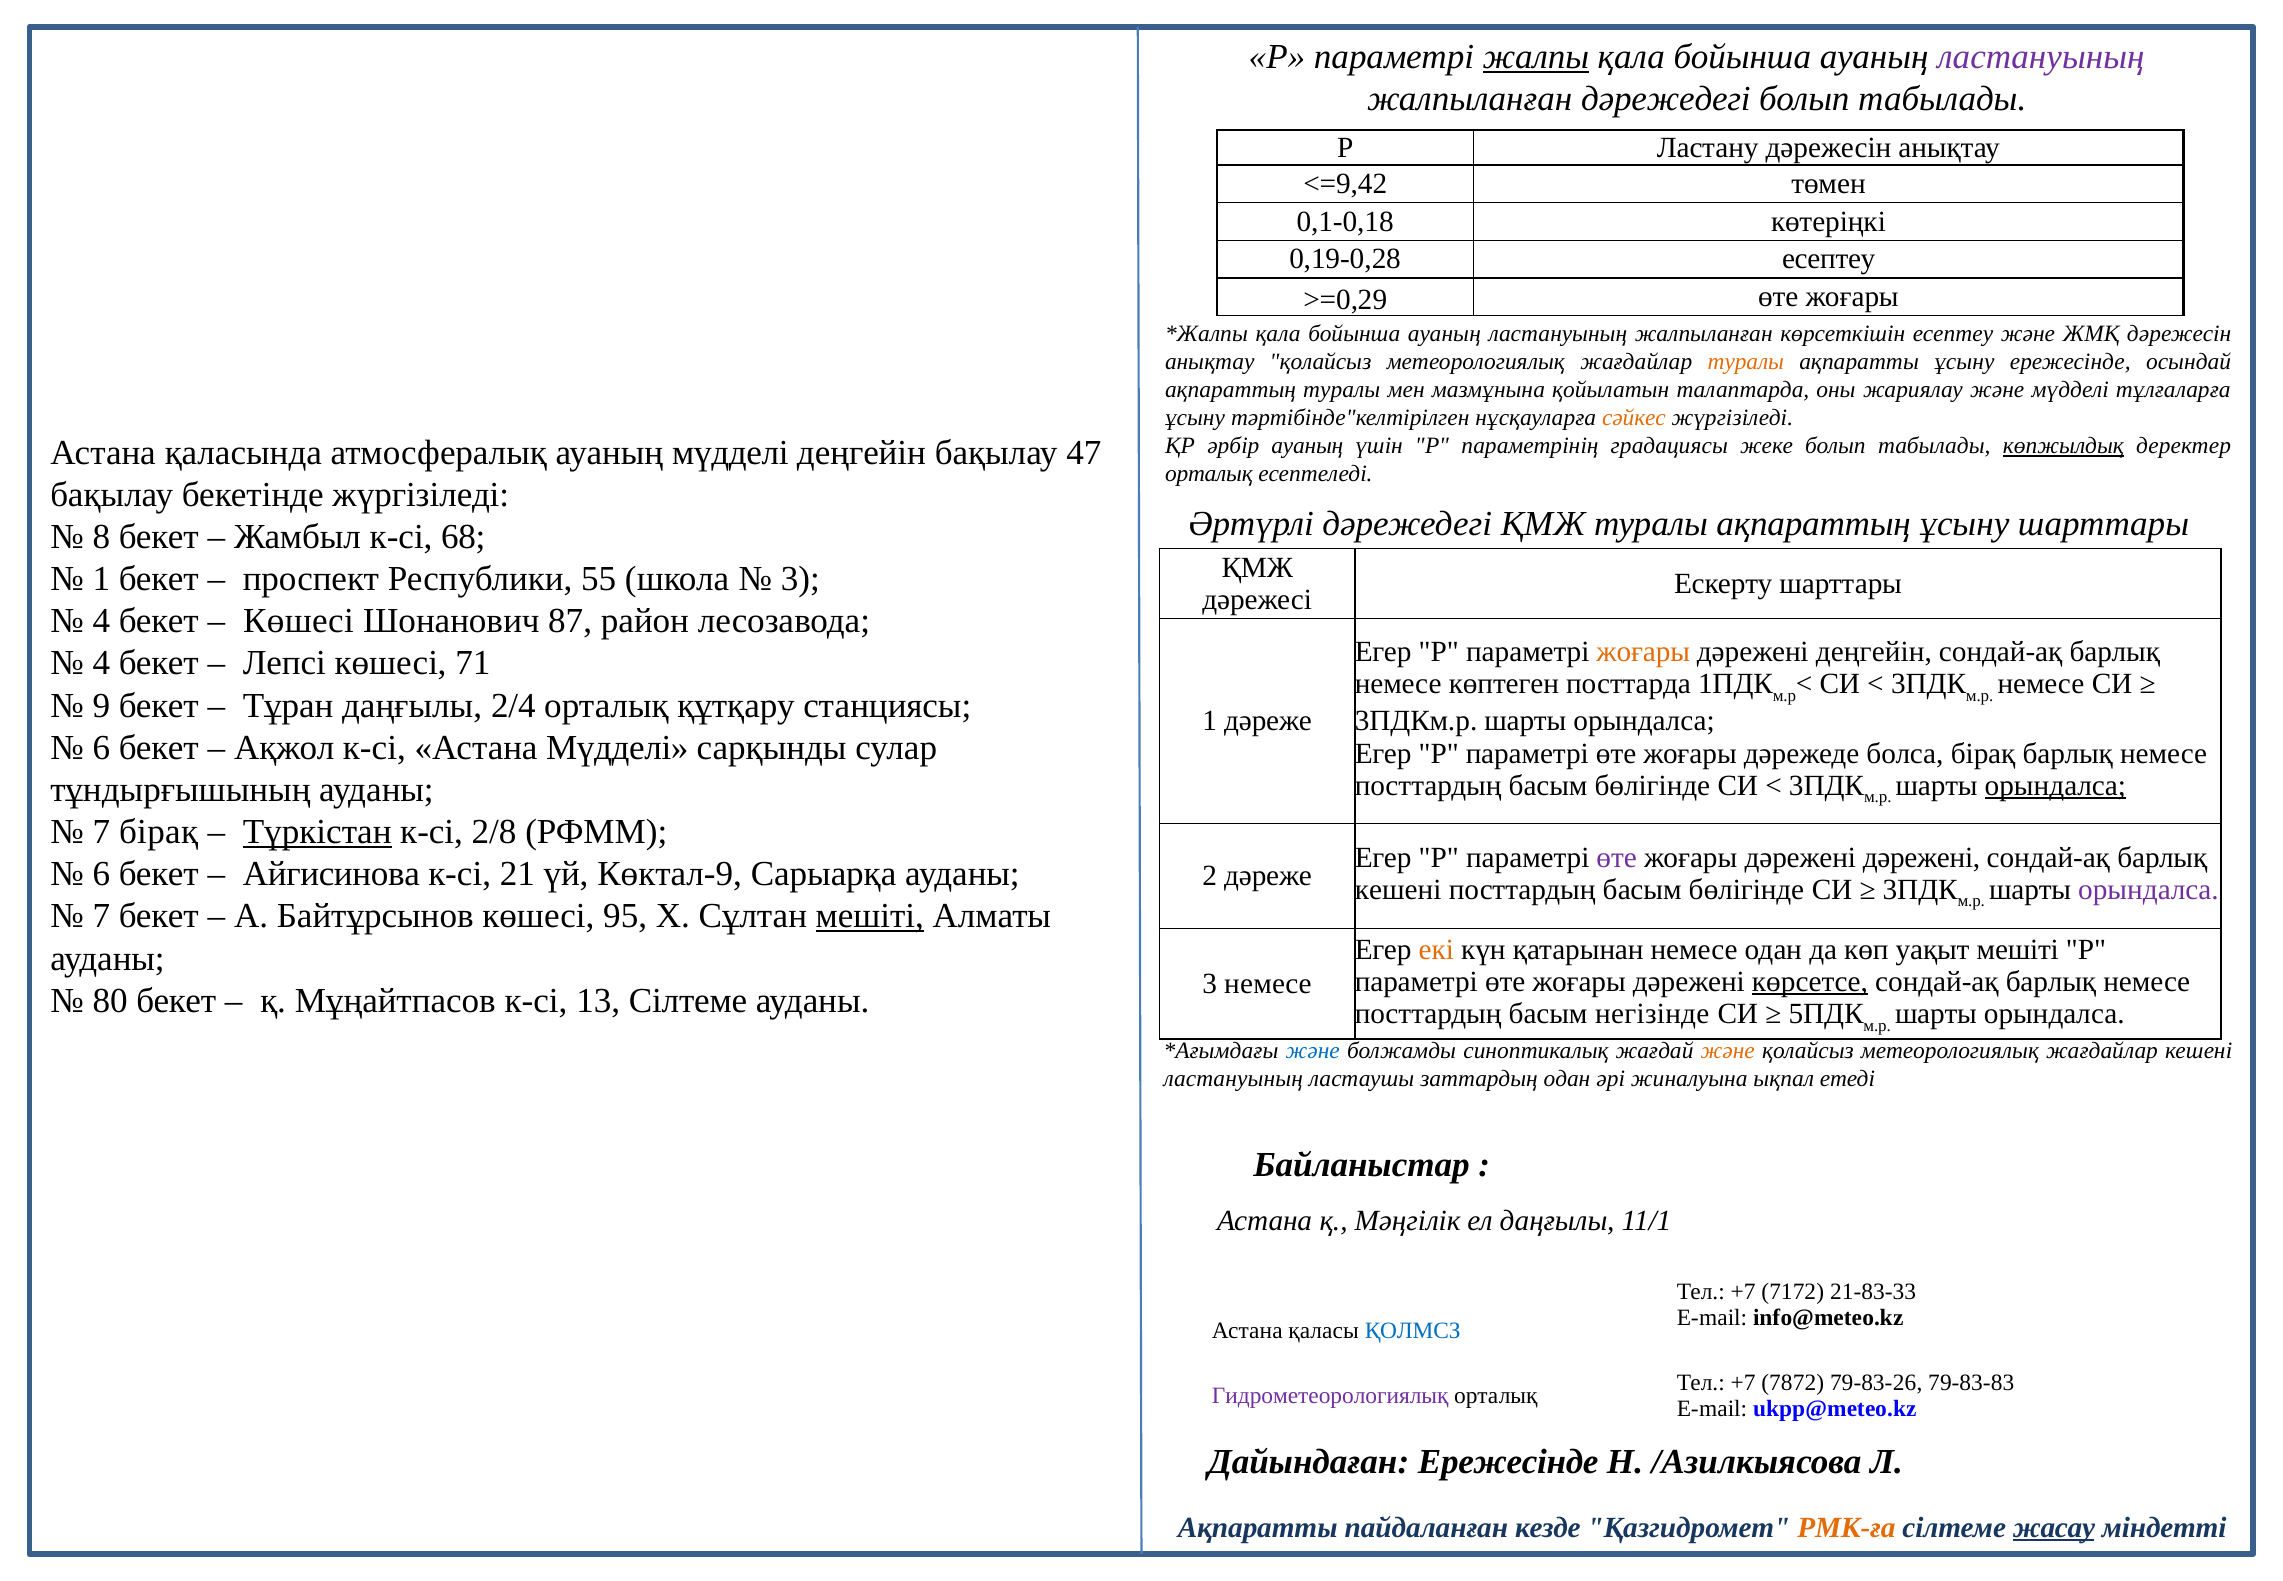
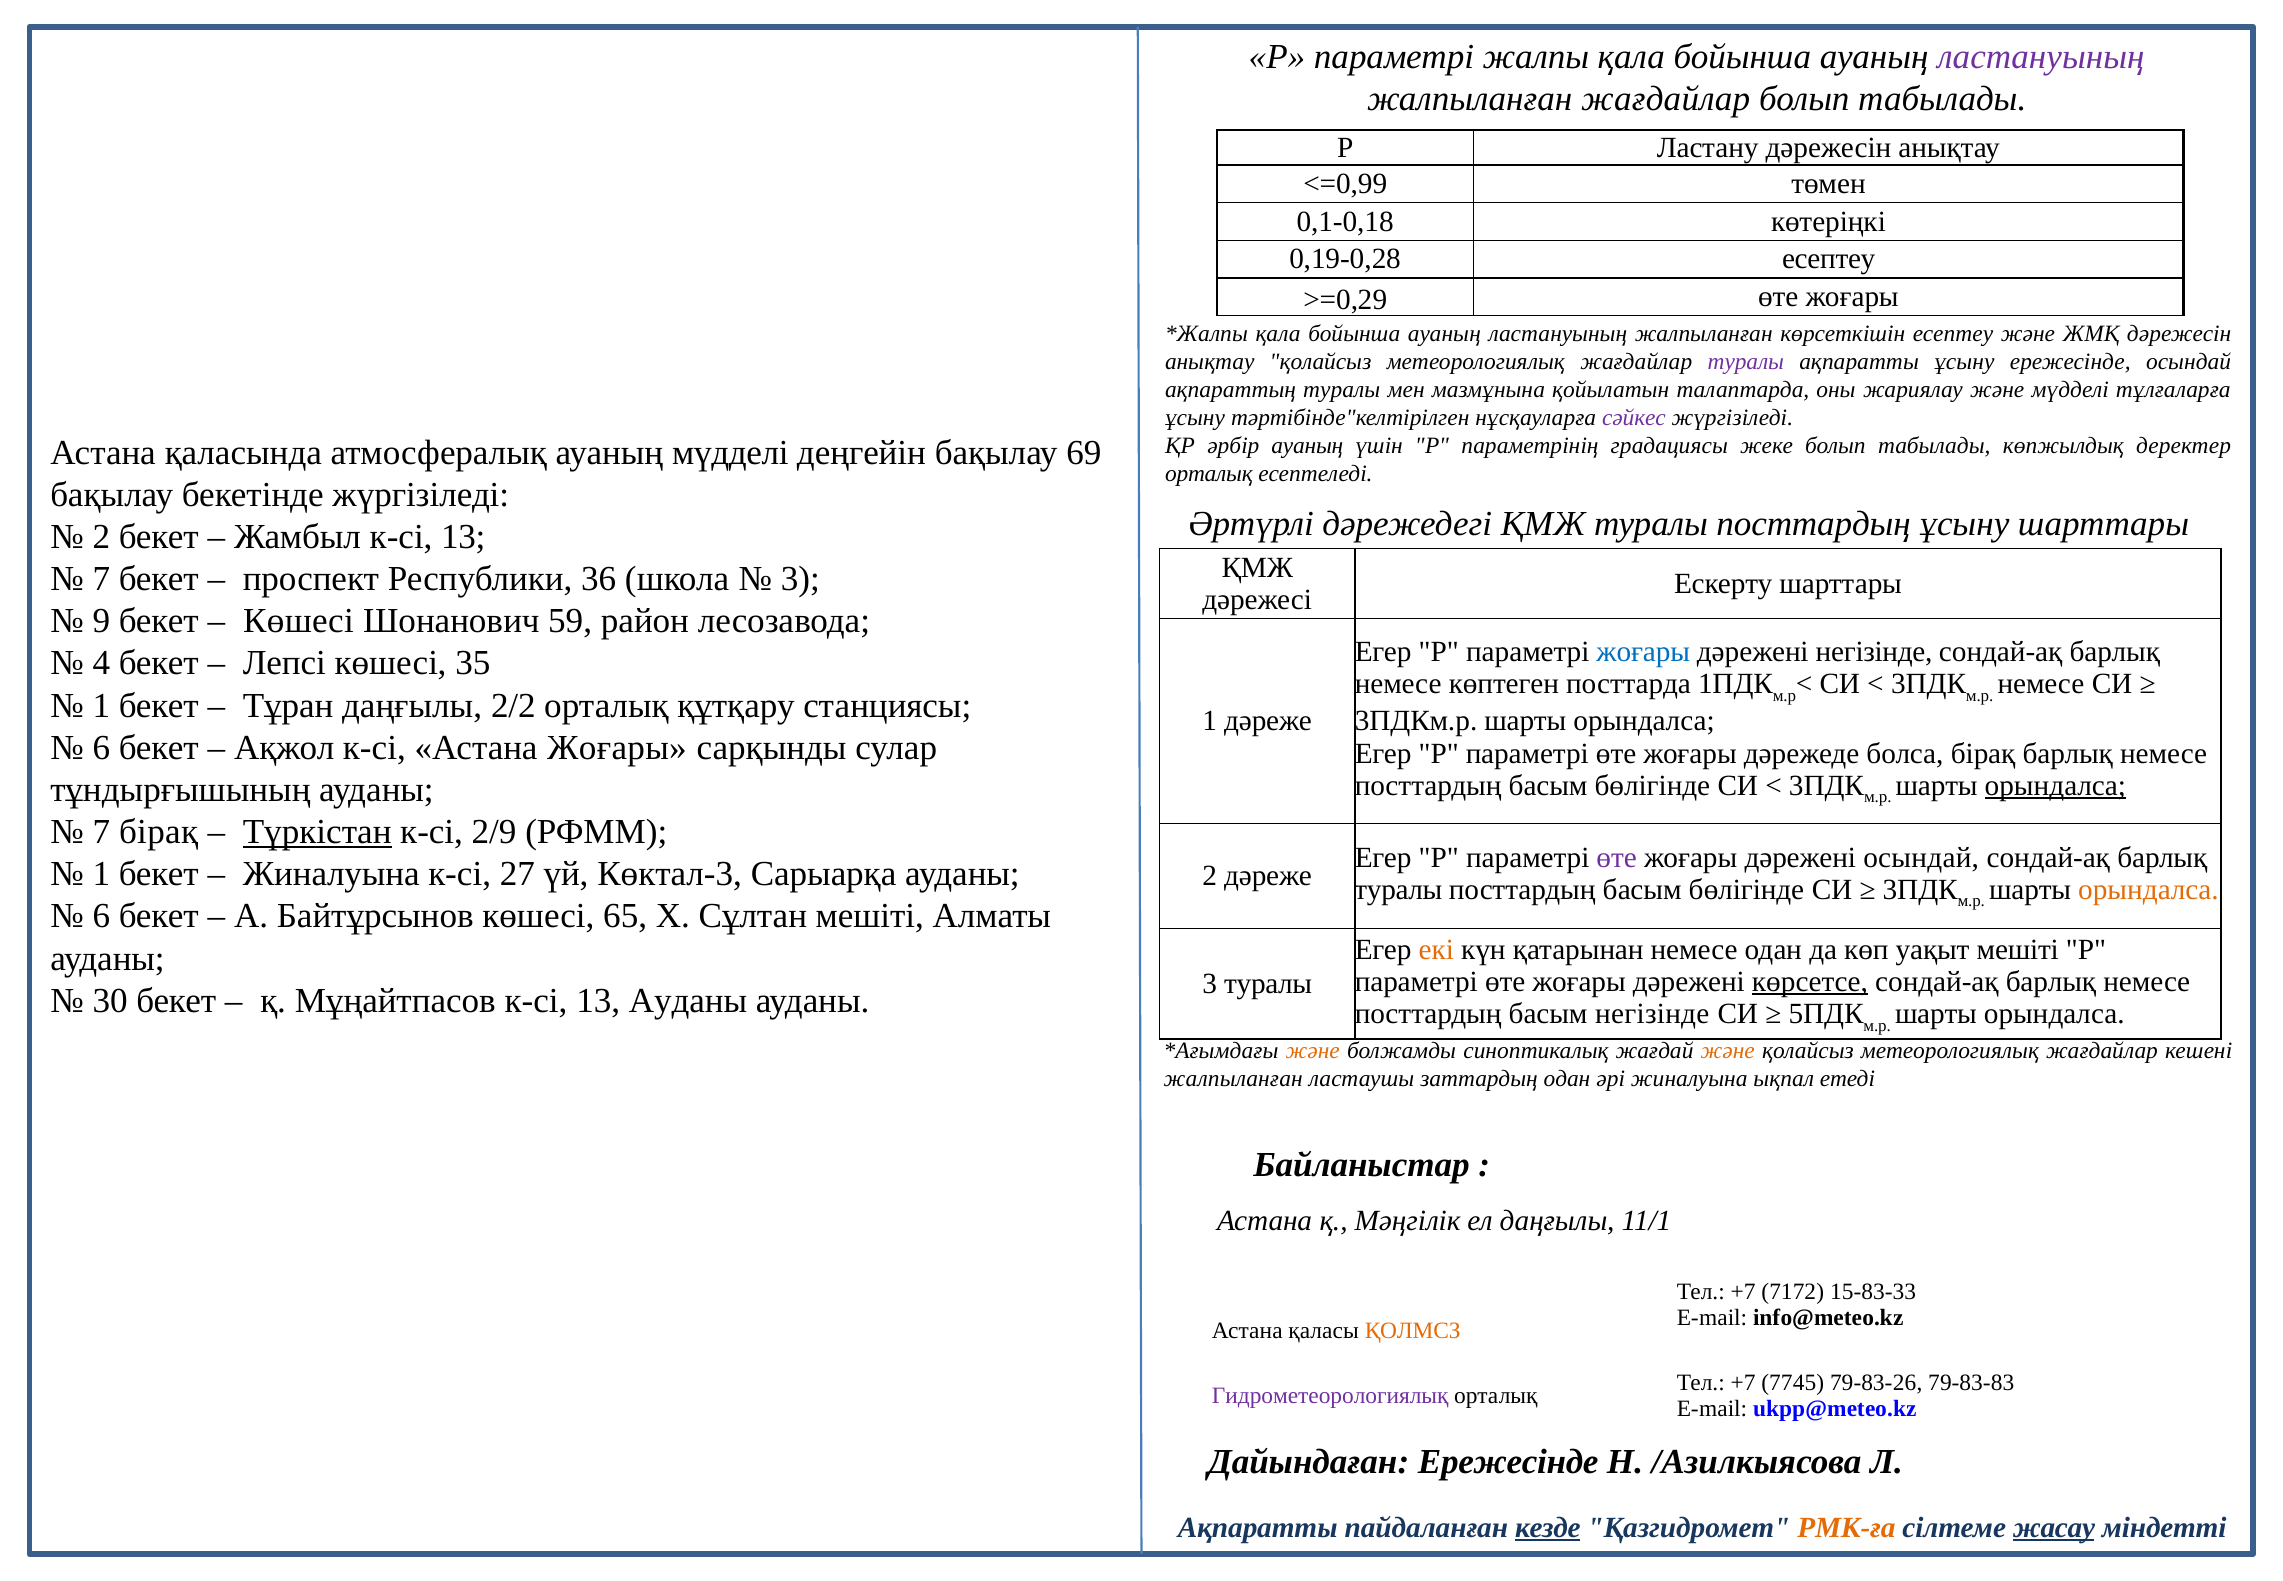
жалпы underline: present -> none (1536, 57)
жалпыланған дәрежедегі: дәрежедегі -> жағдайлар (1666, 99)
<=9,42: <=9,42 -> <=0,99 (1345, 184)
туралы colour: orange -> purple (1746, 362)
сәйкес colour: orange -> purple (1634, 418)
көпжылдық underline: present -> none (2063, 446)
47: 47 -> 69 (1084, 452)
ҚМЖ туралы ақпараттың: ақпараттың -> посттардың (1814, 524)
8: 8 -> 2 (101, 537)
Жамбыл к-сі 68: 68 -> 13 (463, 537)
1: 1 -> 7 (101, 579)
55: 55 -> 36 (599, 579)
4: 4 -> 9 (101, 621)
87: 87 -> 59 (570, 621)
жоғары colour: orange -> blue (1643, 652)
дәрежені деңгейін: деңгейін -> негізінде (1874, 652)
71: 71 -> 35 (473, 663)
9: 9 -> 1 (101, 705)
2/4: 2/4 -> 2/2 (513, 705)
Астана Мүдделі: Мүдделі -> Жоғары (617, 747)
2/8: 2/8 -> 2/9 (494, 832)
дәрежені дәрежені: дәрежені -> осындай (1921, 857)
6: 6 -> 1 (101, 874)
Айгисинова: Айгисинова -> Жиналуына (331, 874)
21: 21 -> 27 (517, 874)
Көктал-9: Көктал-9 -> Көктал-3 (670, 874)
кешені: кешені -> туралы (1398, 890)
орындалса colour: purple -> orange (2148, 890)
7: 7 -> 6 (101, 916)
95: 95 -> 65 (625, 916)
мешіті underline: present -> none (870, 916)
3 немесе: немесе -> туралы (1268, 984)
80: 80 -> 30 (110, 1000)
13 Сілтеме: Сілтеме -> Ауданы (688, 1000)
және colour: blue -> orange (1313, 1050)
ластануының: ластануының -> жалпыланған (1233, 1078)
21-83-33: 21-83-33 -> 15-83-33 (1873, 1291)
ҚОЛМСЗ colour: blue -> orange (1413, 1330)
7872: 7872 -> 7745 (1793, 1382)
кезде underline: none -> present (1548, 1527)
